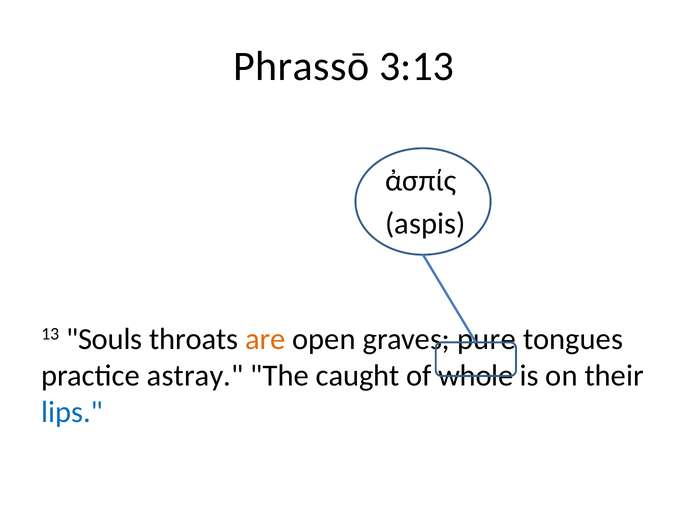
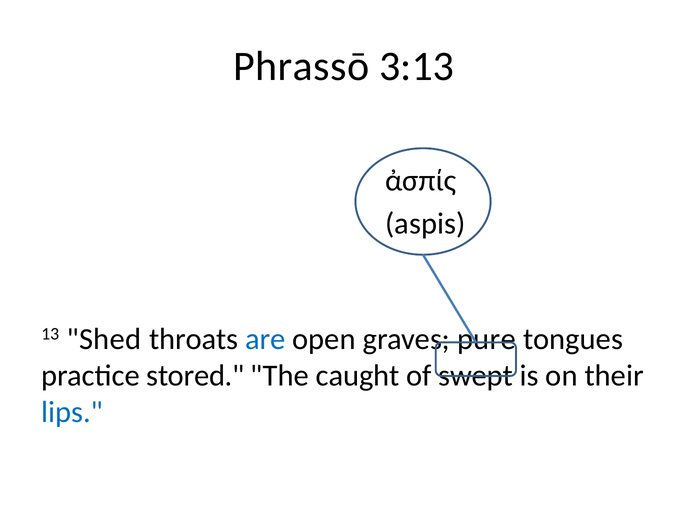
Souls: Souls -> Shed (104, 339)
are colour: orange -> blue (265, 339)
astray: astray -> stored (195, 376)
whole: whole -> swept (476, 376)
